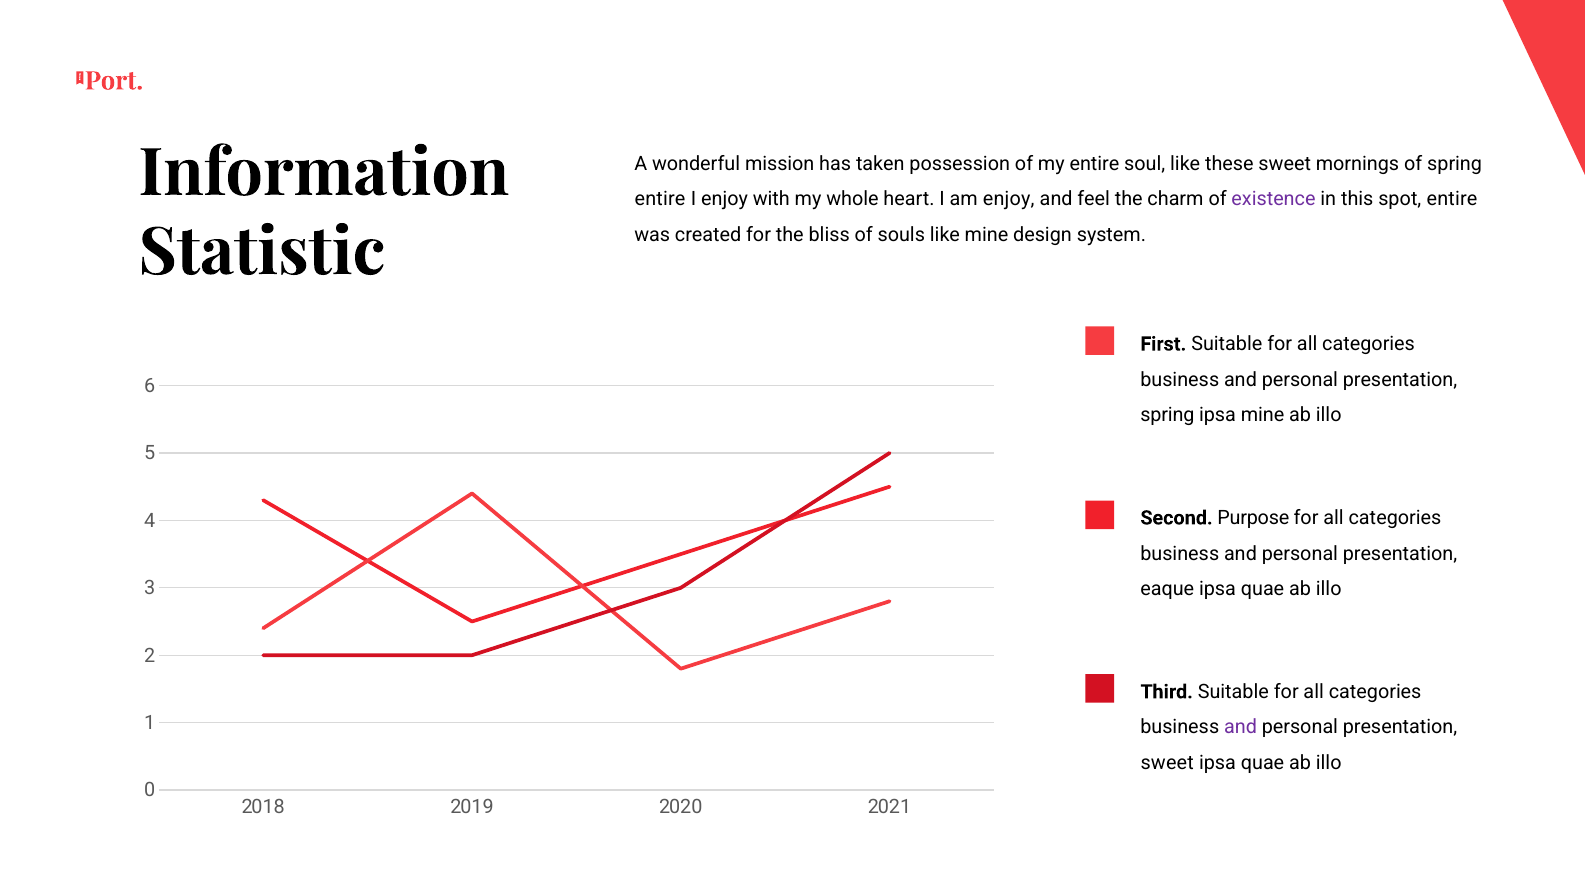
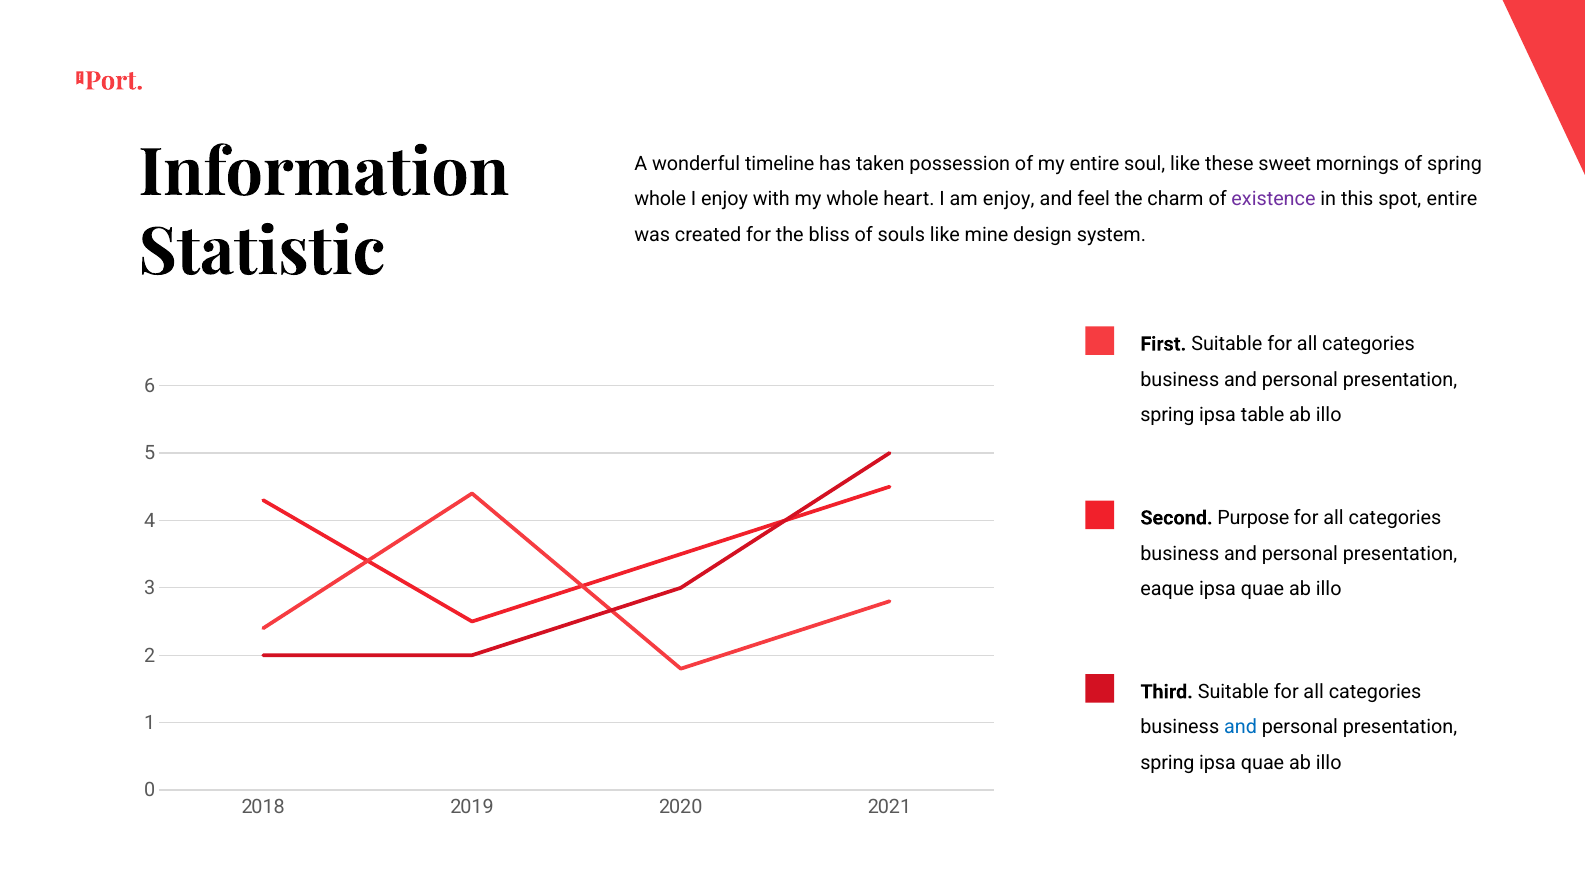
mission: mission -> timeline (780, 164)
entire: entire -> whole (660, 199)
ipsa mine: mine -> table (1263, 416)
and colour: purple -> blue (1240, 728)
sweet: sweet -> spring (1167, 764)
